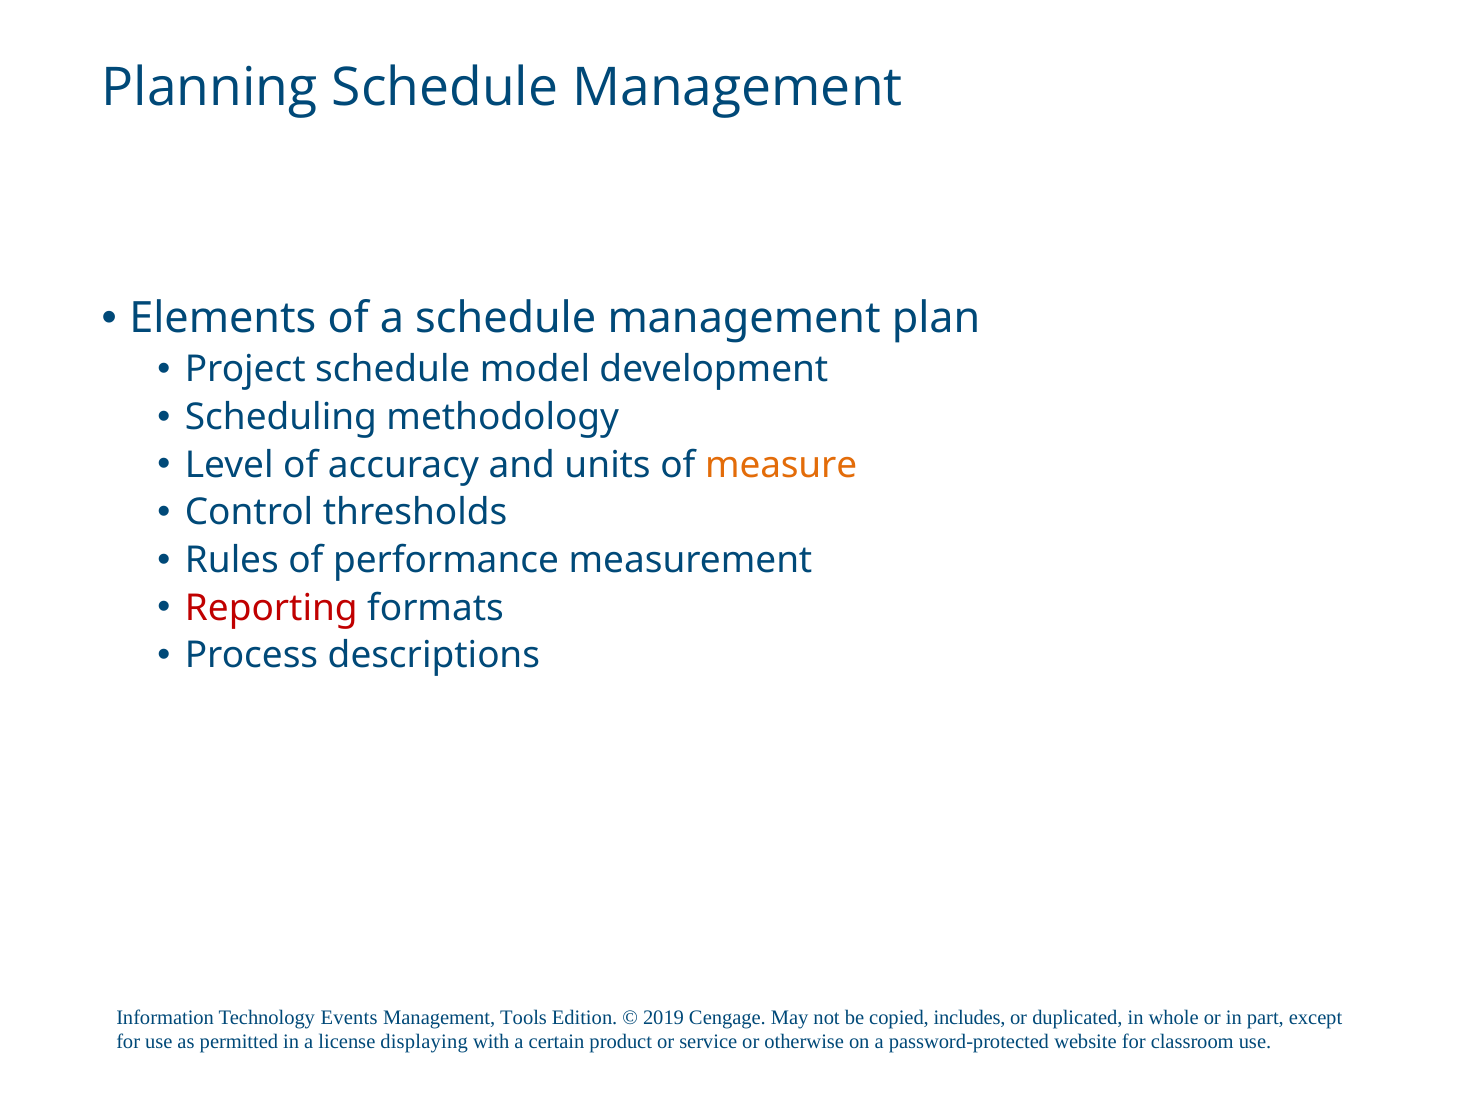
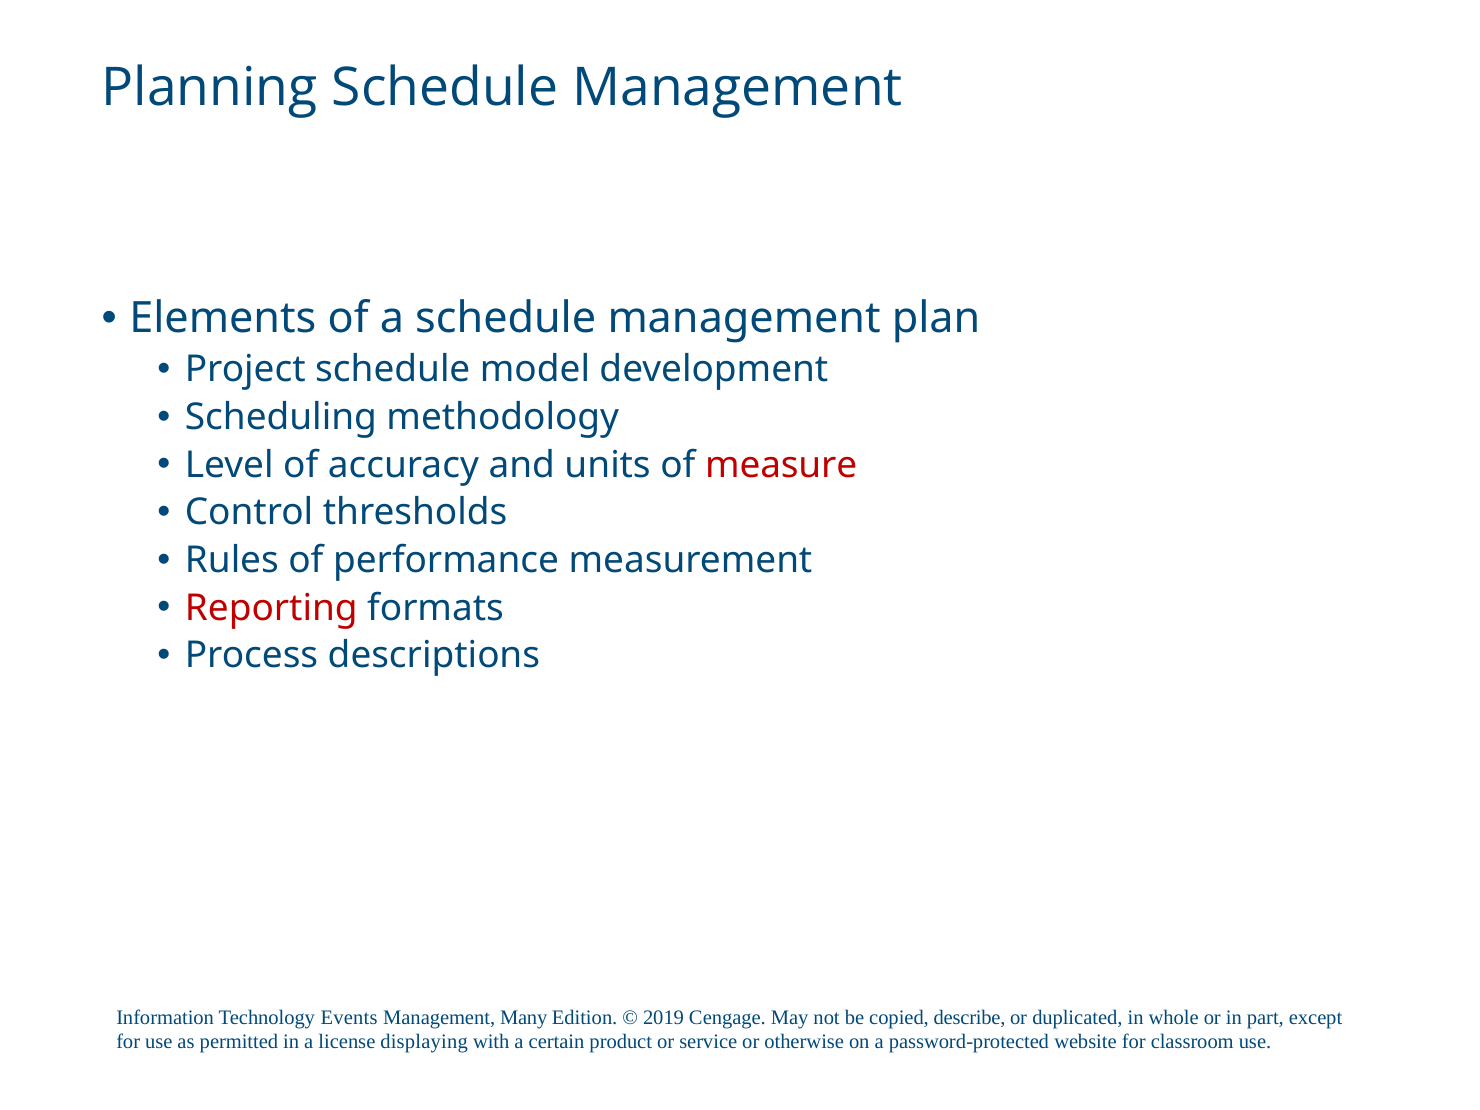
measure colour: orange -> red (781, 465)
Tools: Tools -> Many (524, 1018)
includes: includes -> describe (970, 1018)
